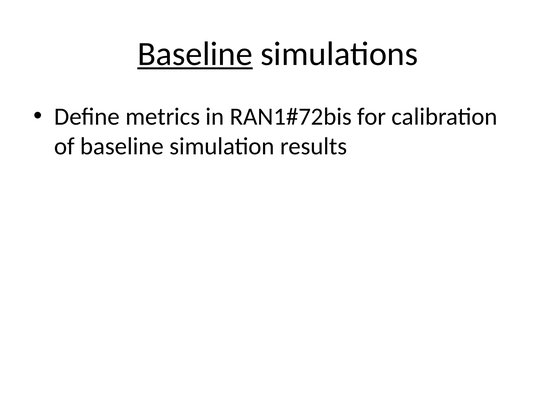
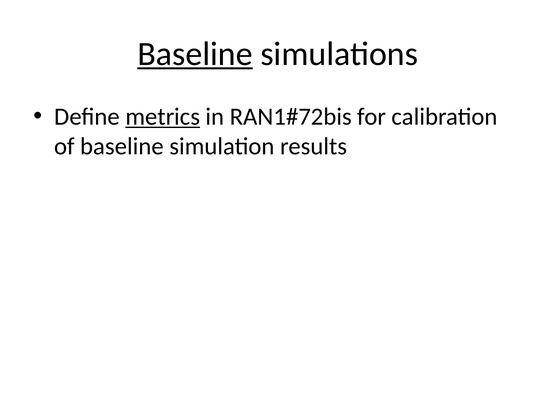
metrics underline: none -> present (163, 117)
